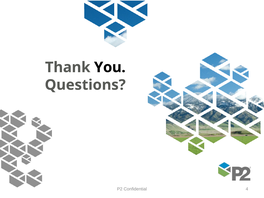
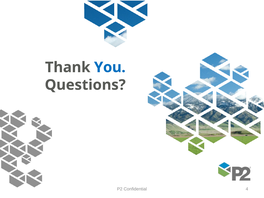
You colour: black -> blue (110, 67)
